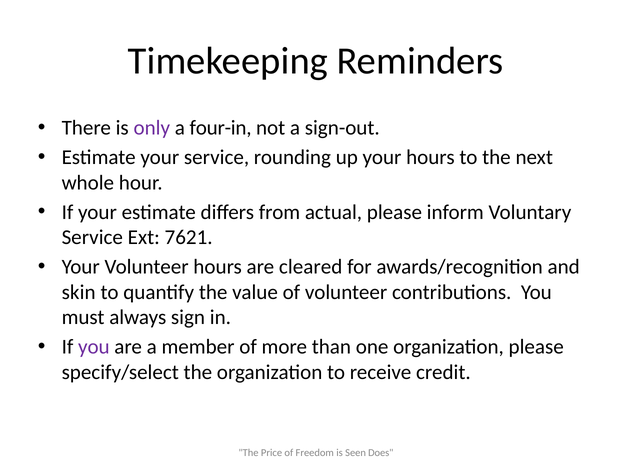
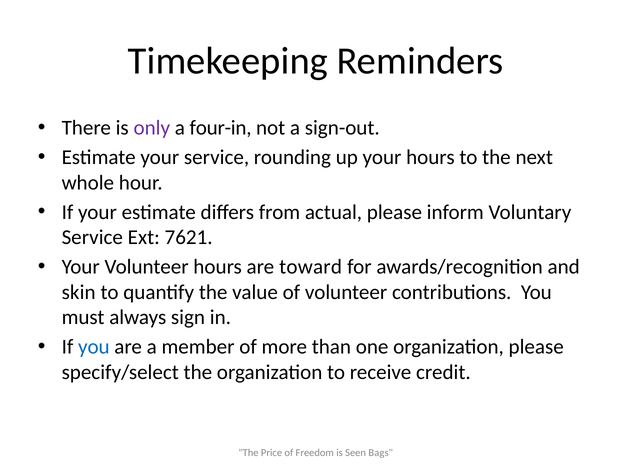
cleared: cleared -> toward (311, 267)
you colour: purple -> blue (94, 347)
Does: Does -> Bags (381, 453)
